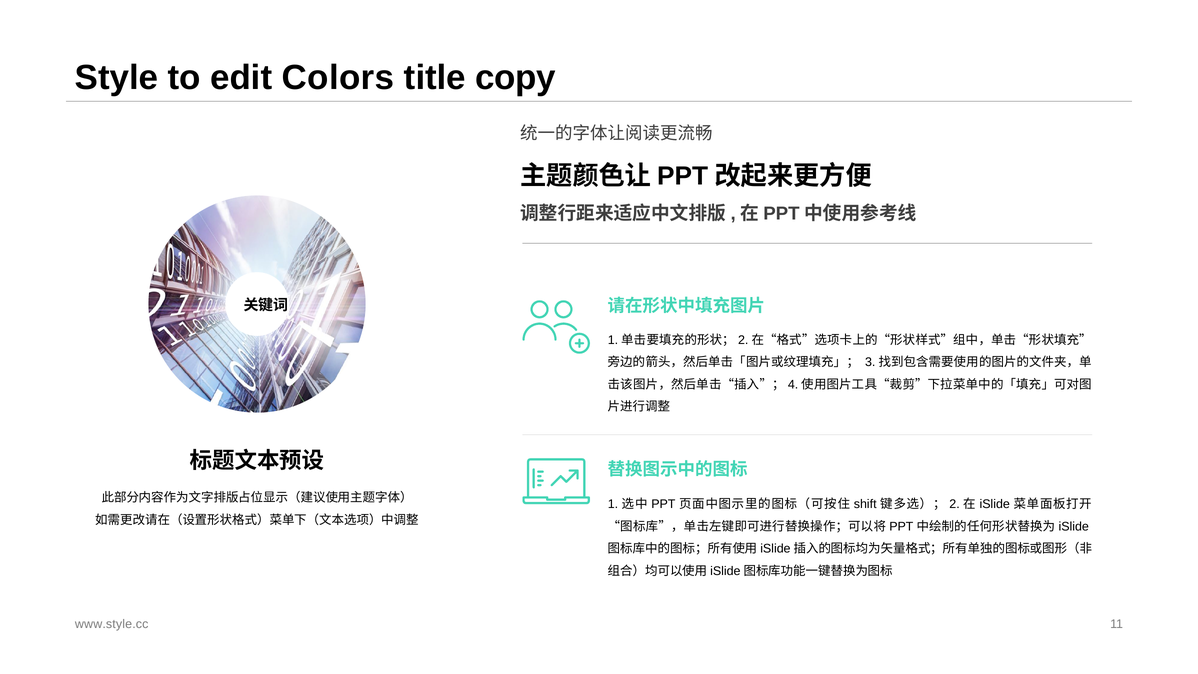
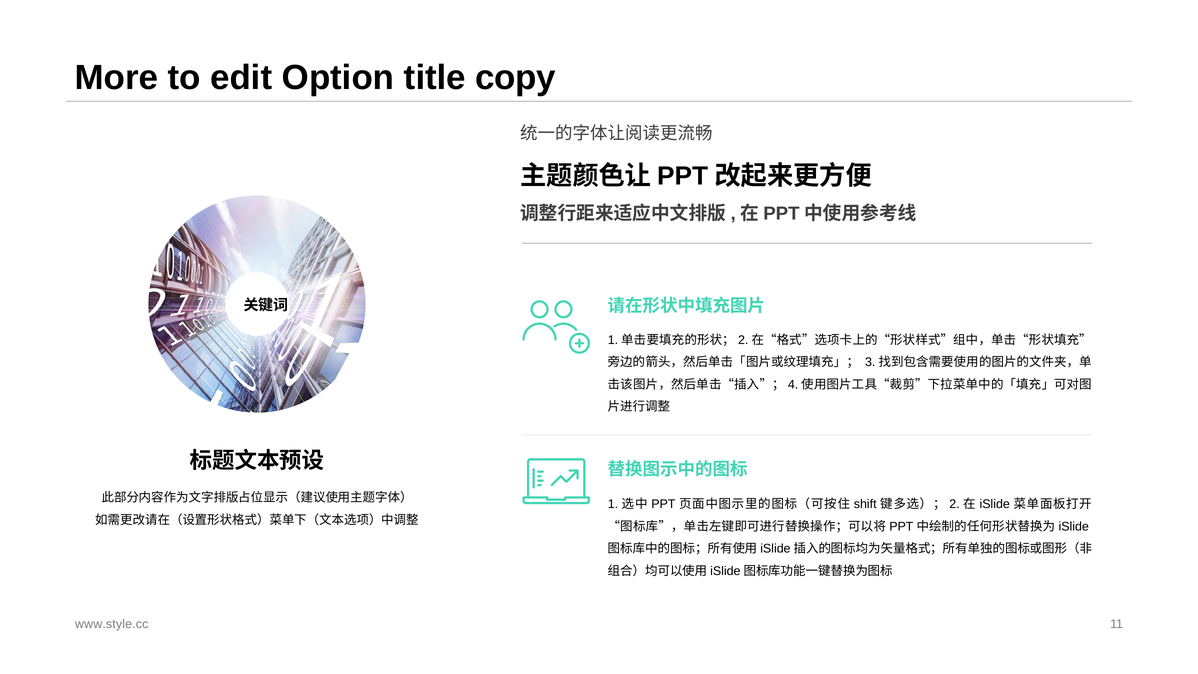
Style: Style -> More (116, 77)
Colors: Colors -> Option (338, 77)
